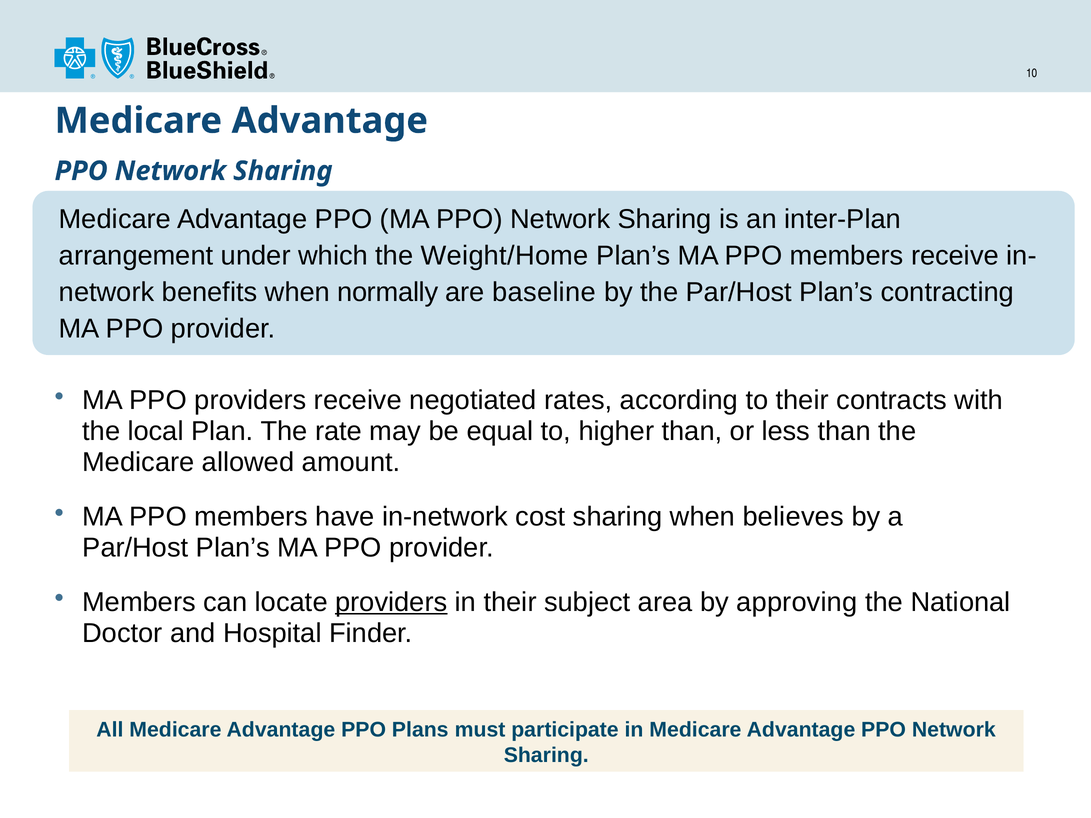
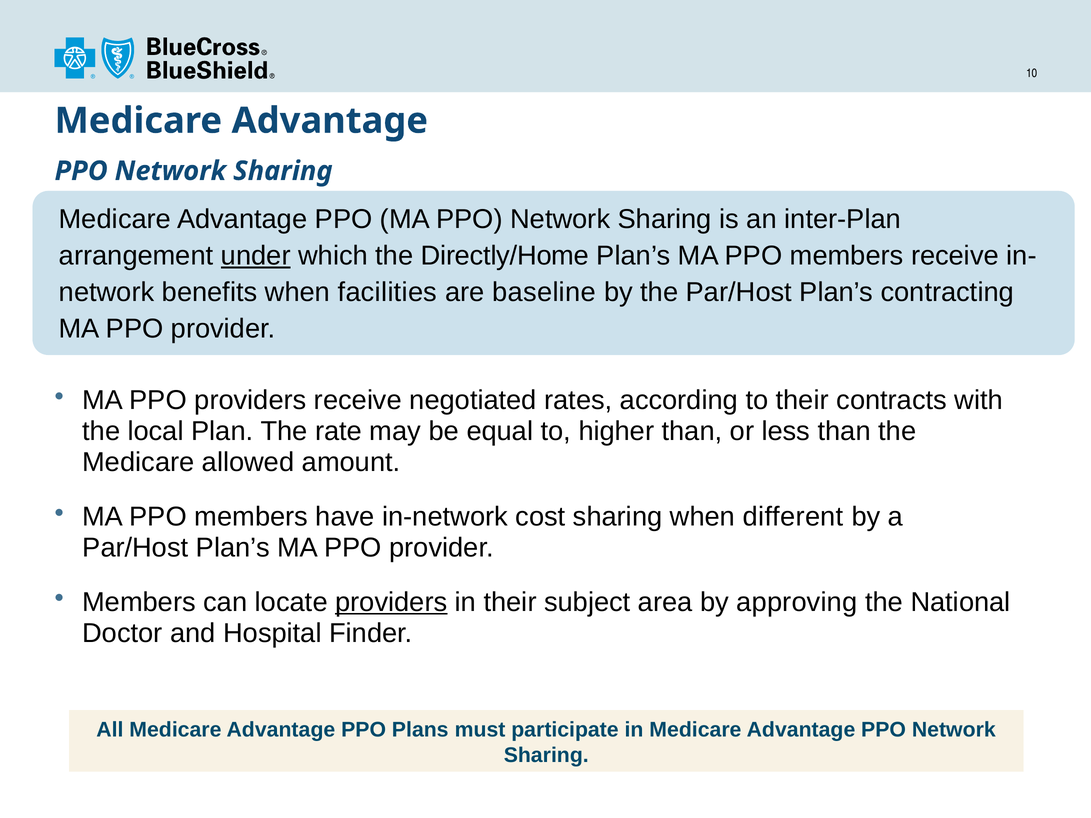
under underline: none -> present (256, 256)
Weight/Home: Weight/Home -> Directly/Home (505, 256)
normally: normally -> facilities (387, 292)
believes: believes -> different (793, 517)
